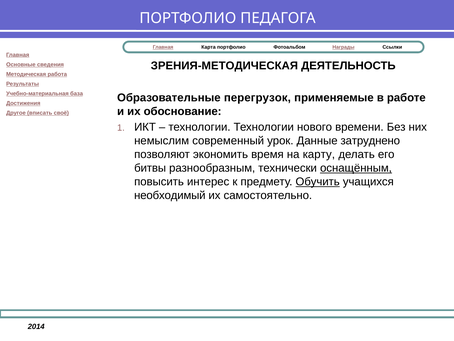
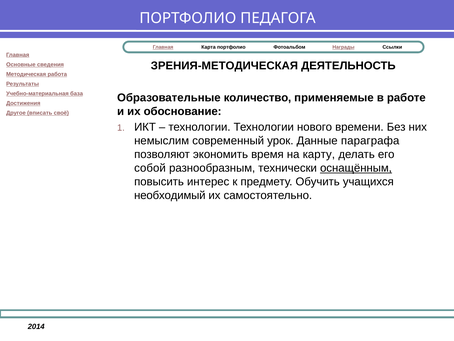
перегрузок: перегрузок -> количество (257, 98)
затруднено: затруднено -> параграфа (370, 141)
битвы: битвы -> собой (150, 168)
Обучить underline: present -> none (318, 182)
